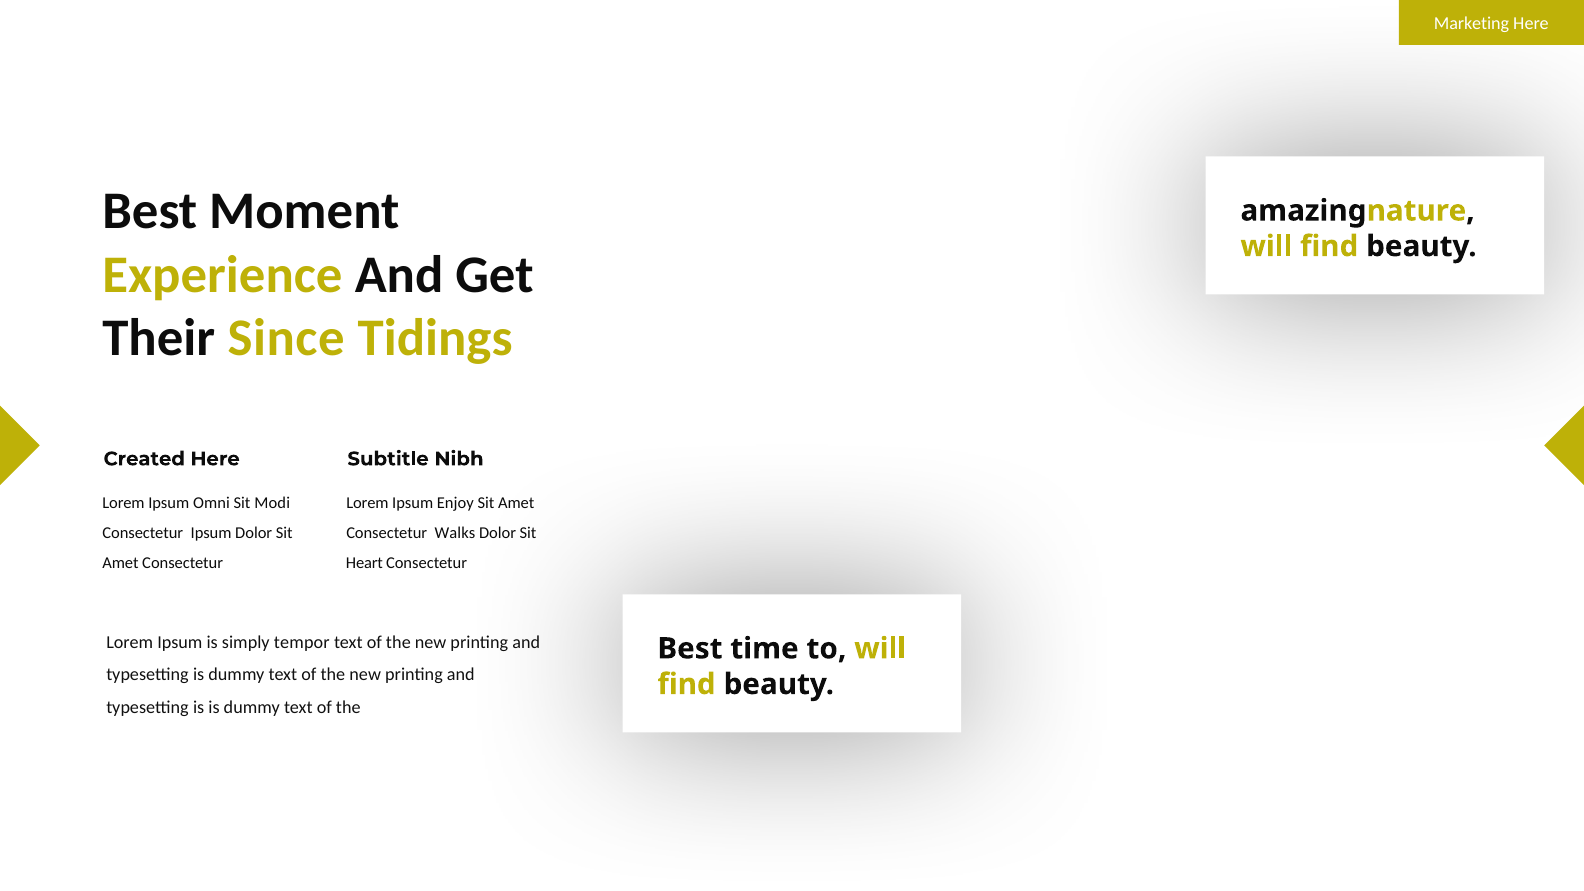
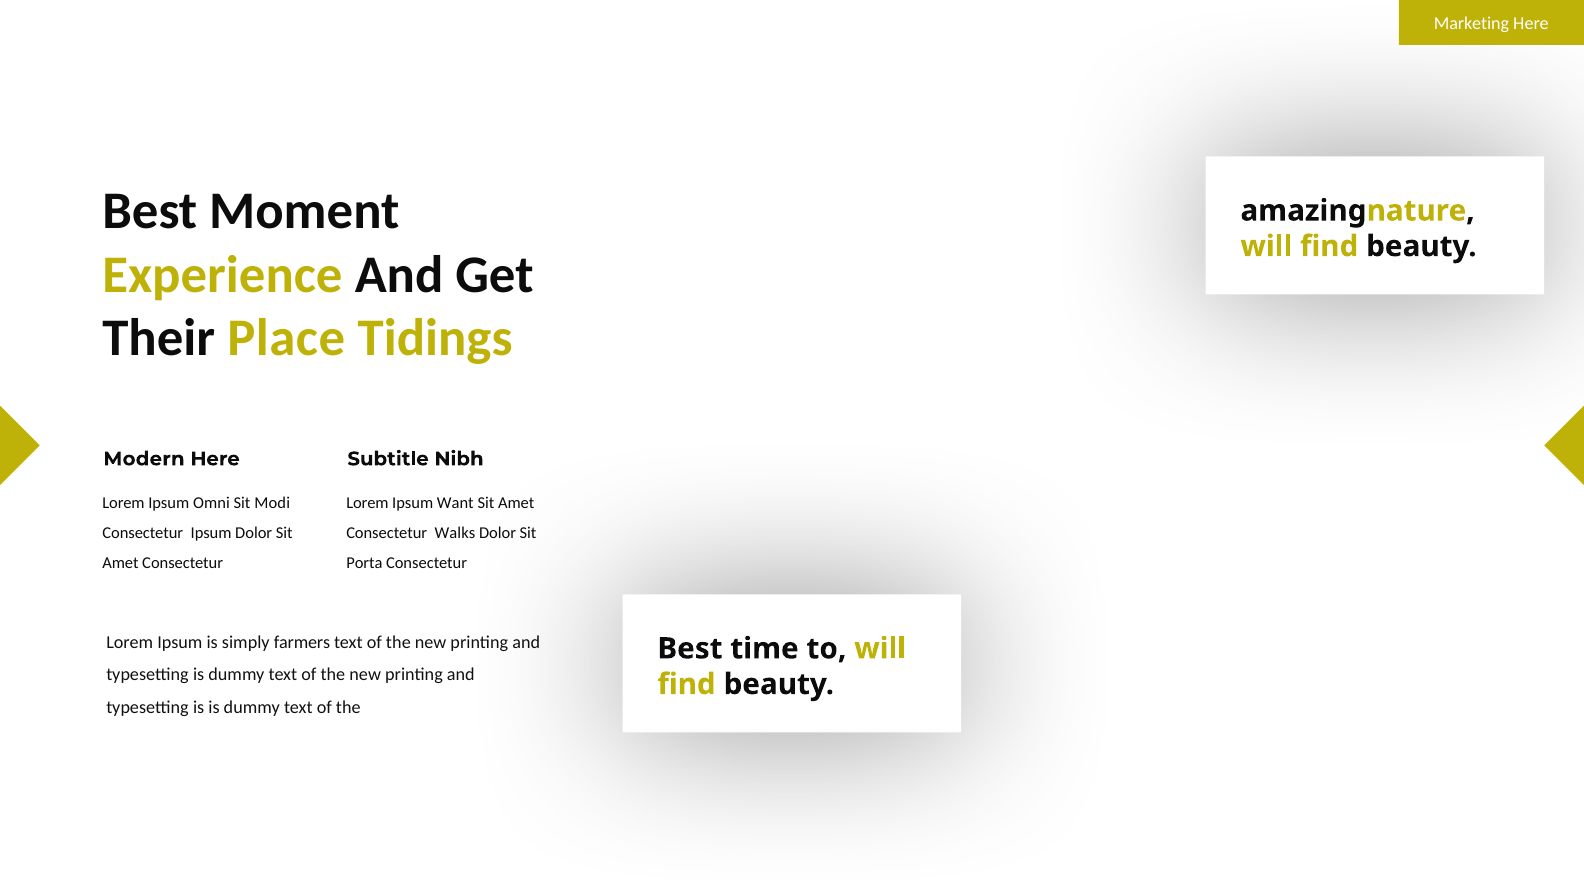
Since: Since -> Place (286, 338)
Created: Created -> Modern (144, 459)
Enjoy: Enjoy -> Want (455, 503)
Heart: Heart -> Porta (364, 563)
tempor: tempor -> farmers (302, 642)
